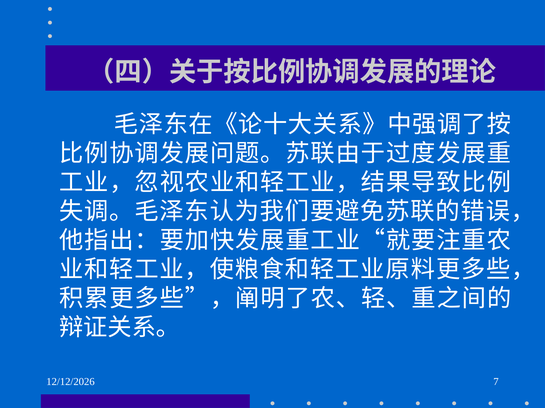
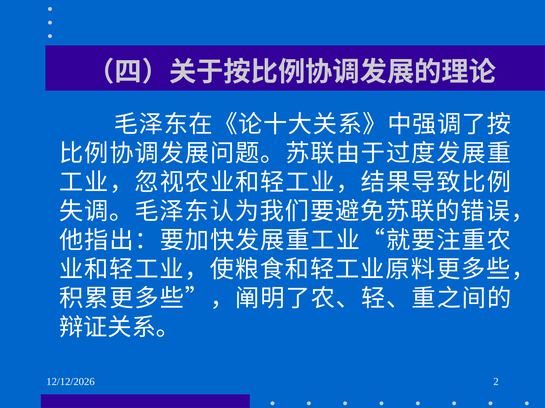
7: 7 -> 2 (496, 382)
